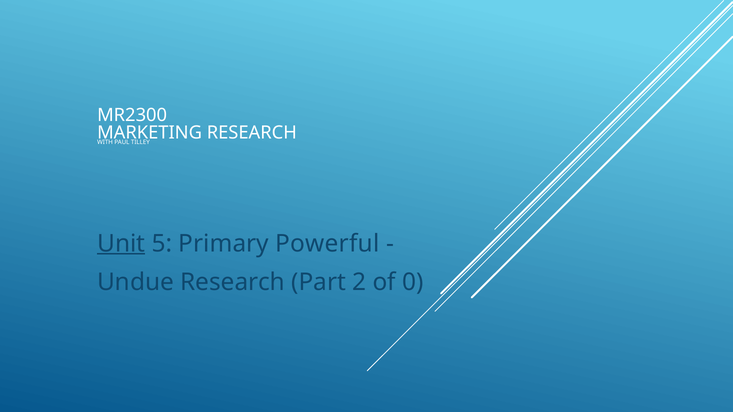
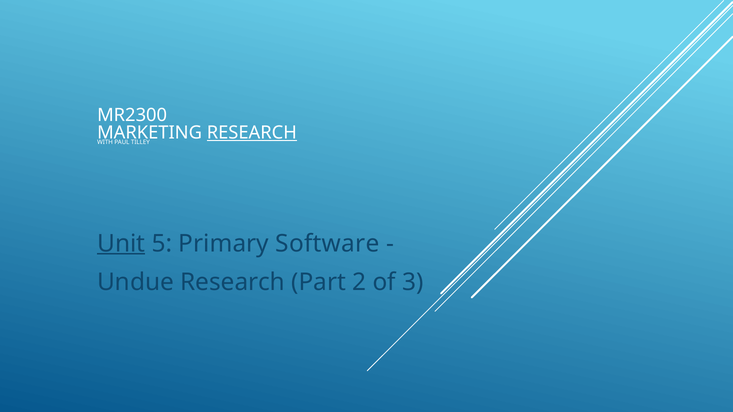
RESEARCH underline: none -> present (252, 133)
Powerful: Powerful -> Software (327, 244)
0: 0 -> 3 (413, 282)
